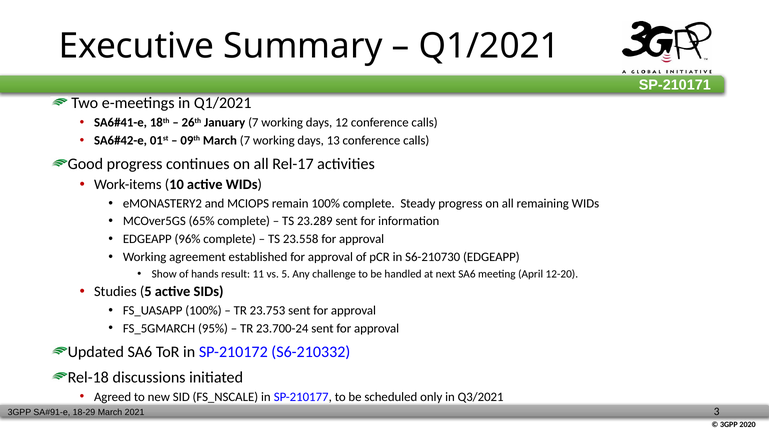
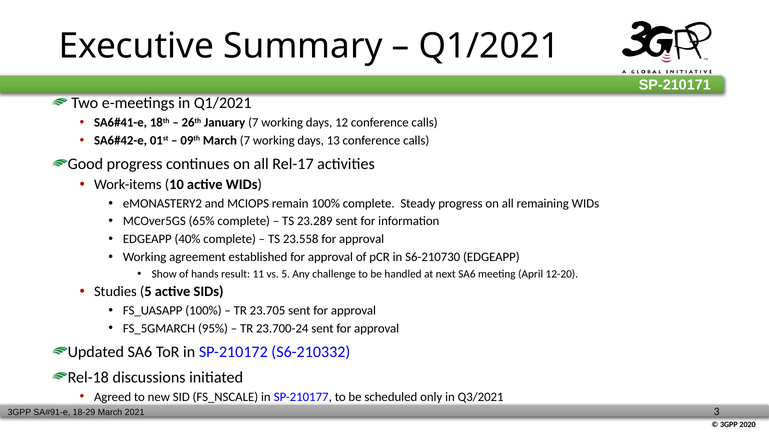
96%: 96% -> 40% (188, 239)
23.753: 23.753 -> 23.705 (268, 310)
